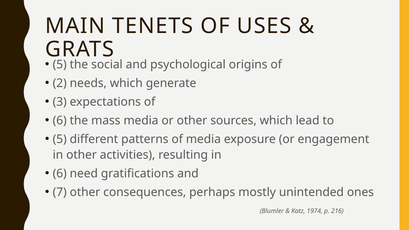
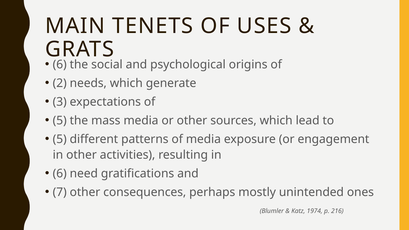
5: 5 -> 6 (60, 65)
6: 6 -> 5 (60, 121)
